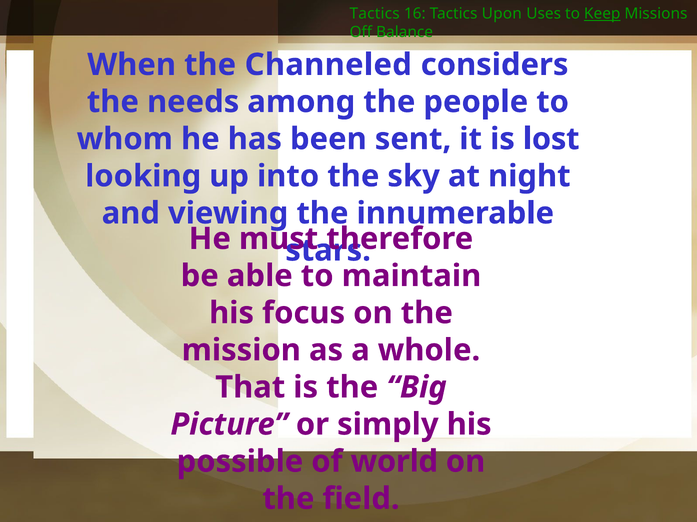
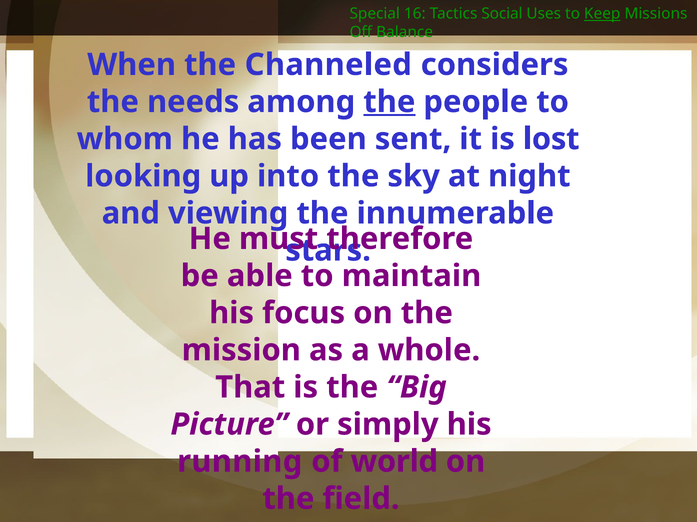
Tactics: Tactics -> Special (375, 14)
Upon: Upon -> Social (502, 14)
the underline: none -> present (389, 102)
possible: possible -> running (240, 462)
